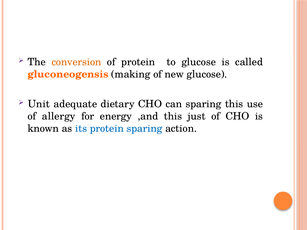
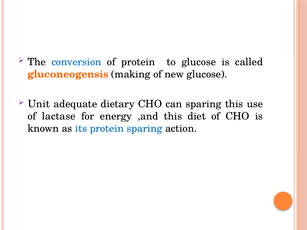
conversion colour: orange -> blue (76, 62)
allergy: allergy -> lactase (59, 116)
just: just -> diet (197, 116)
